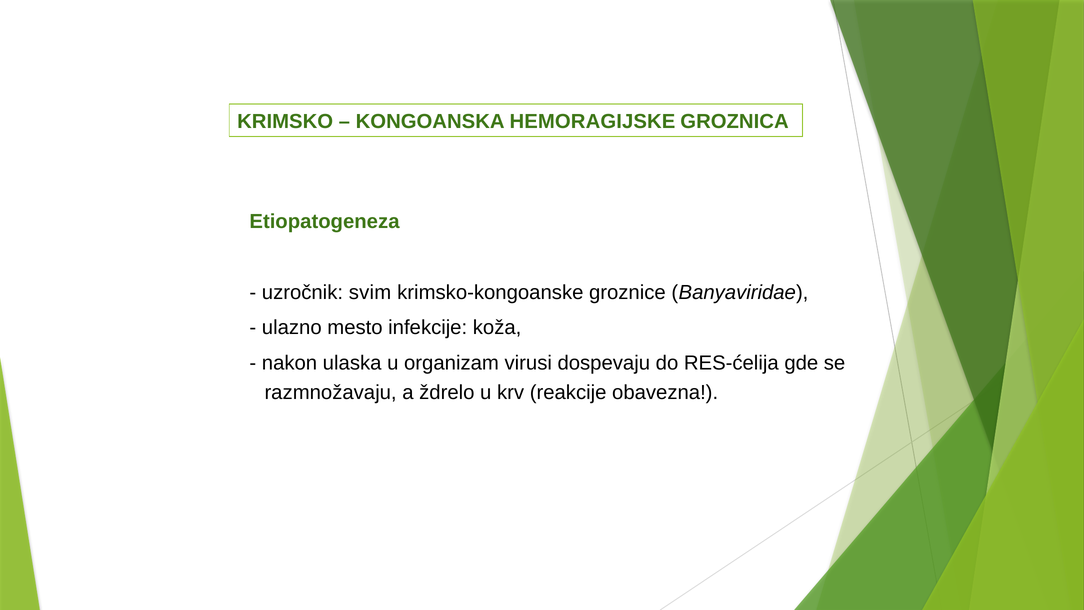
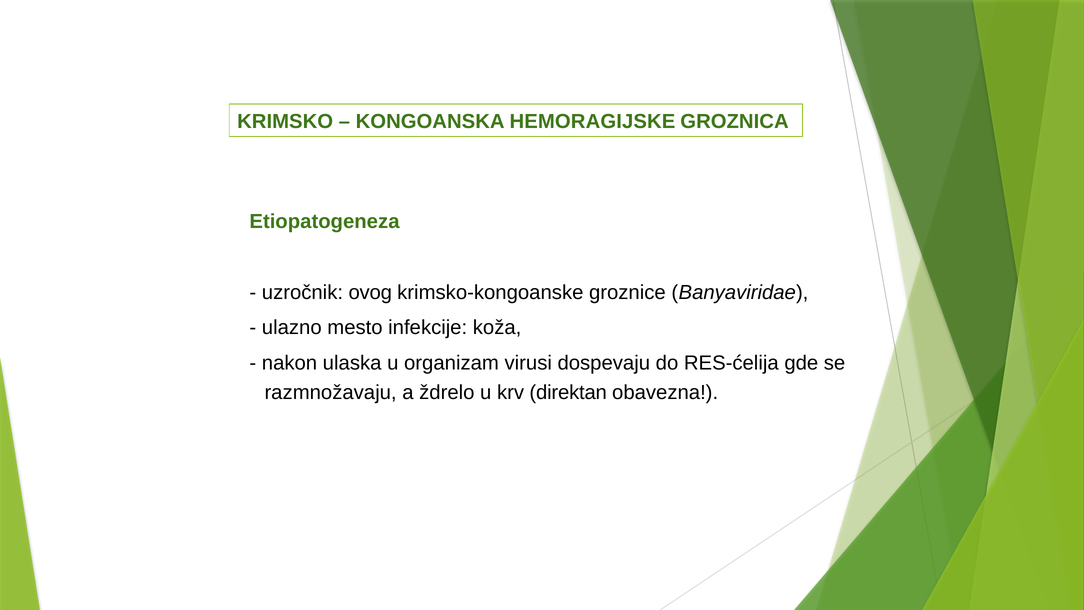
svim: svim -> ovog (370, 292)
reakcije: reakcije -> direktan (568, 392)
